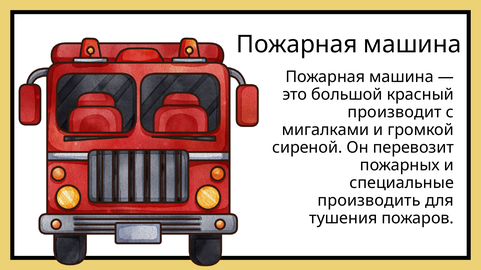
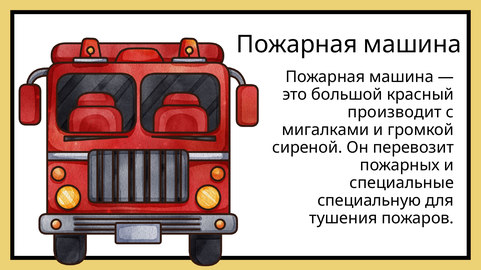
производить: производить -> специальную (369, 201)
